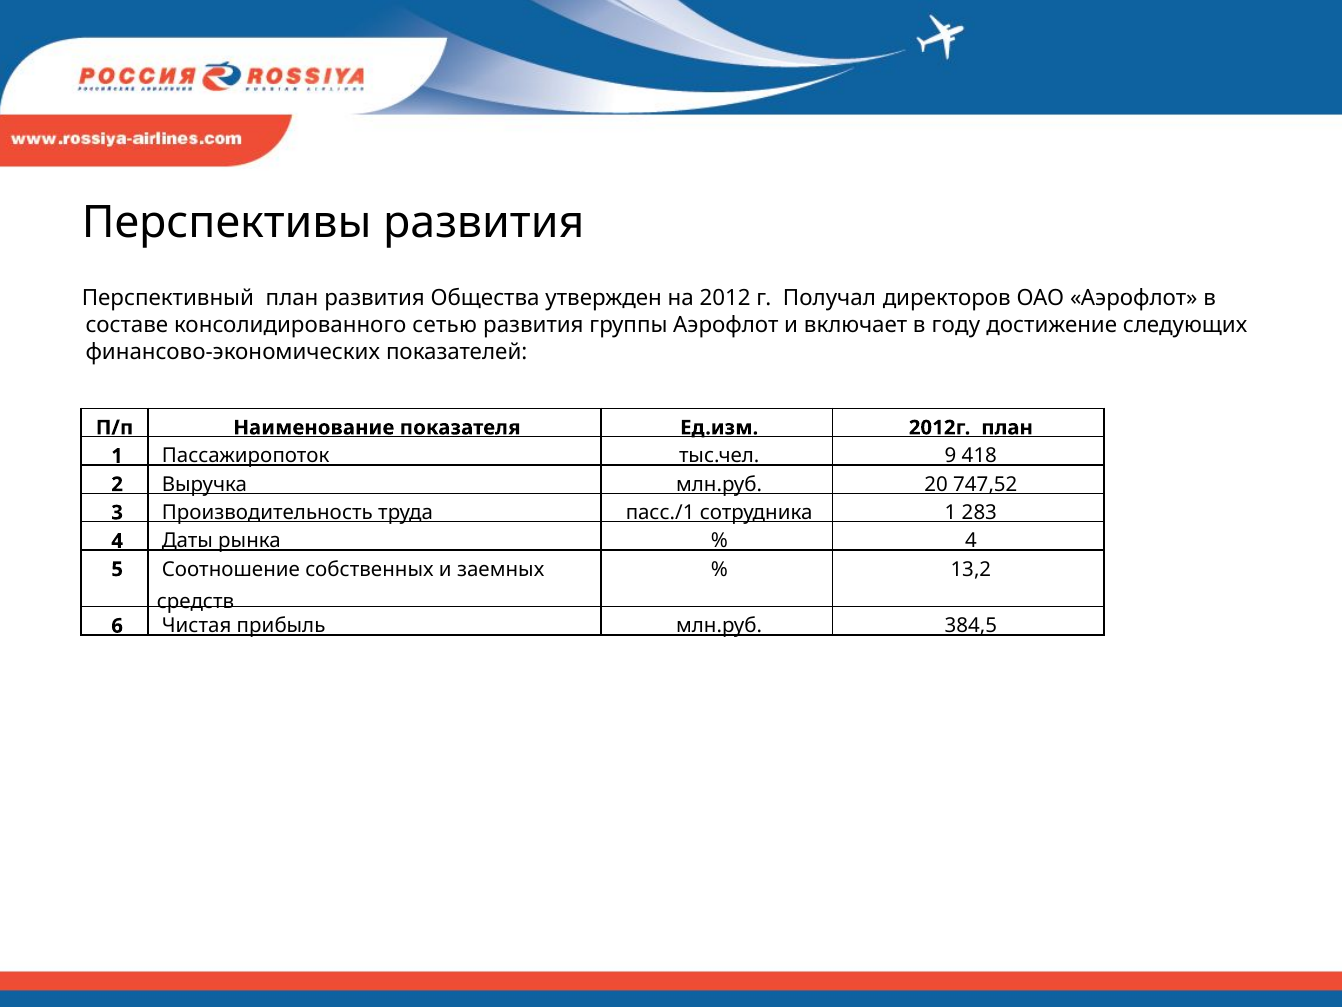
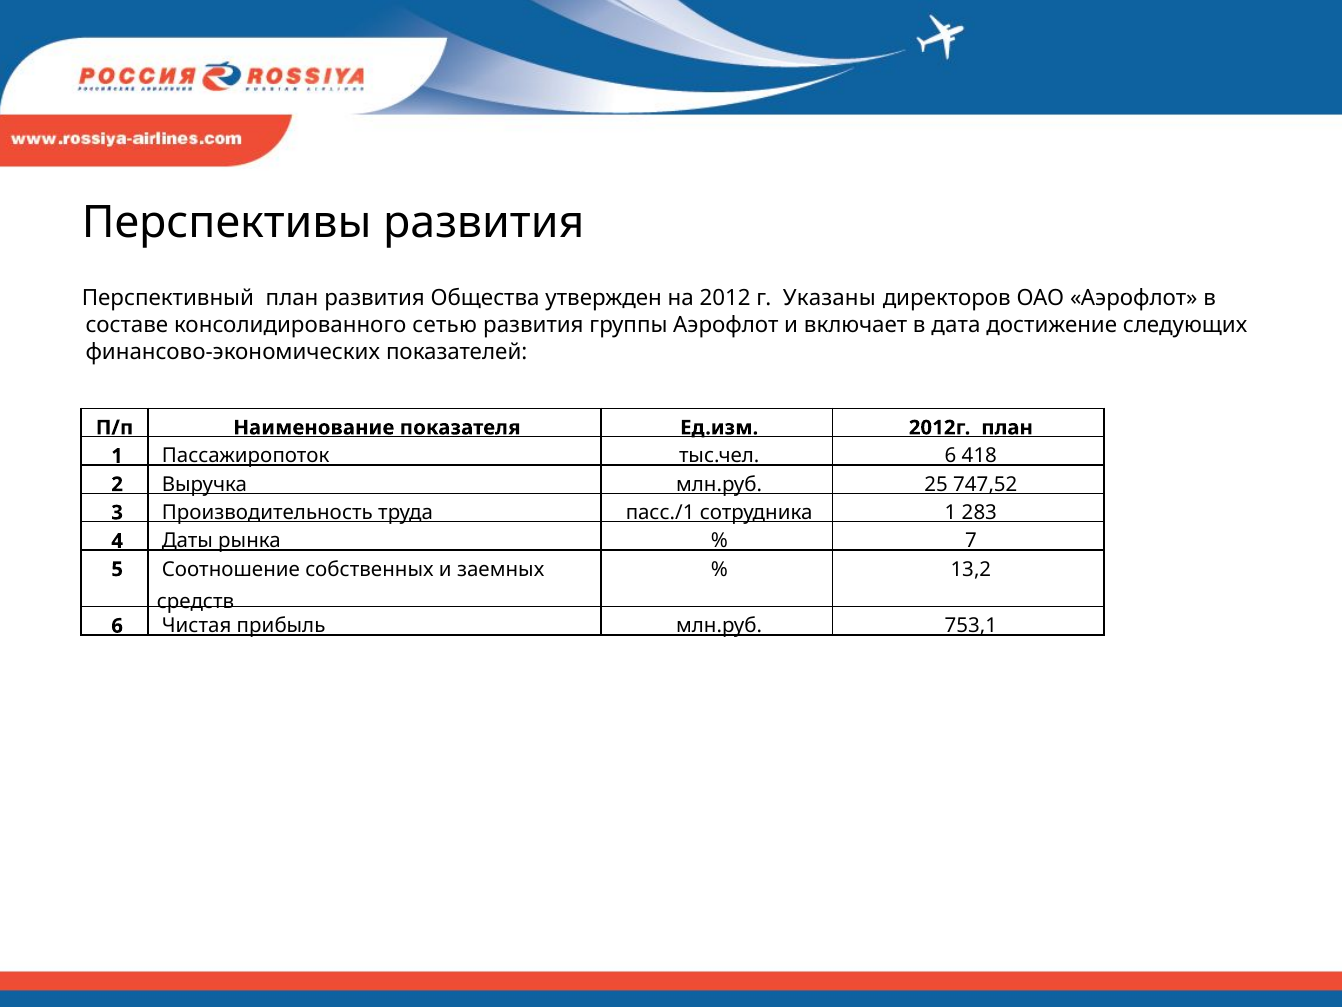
Получал: Получал -> Указаны (829, 298)
году: году -> дата (956, 325)
тыс.чел 9: 9 -> 6 (951, 456)
20: 20 -> 25 (936, 484)
4: 4 -> 7 (971, 541)
384,5: 384,5 -> 753,1 (971, 626)
